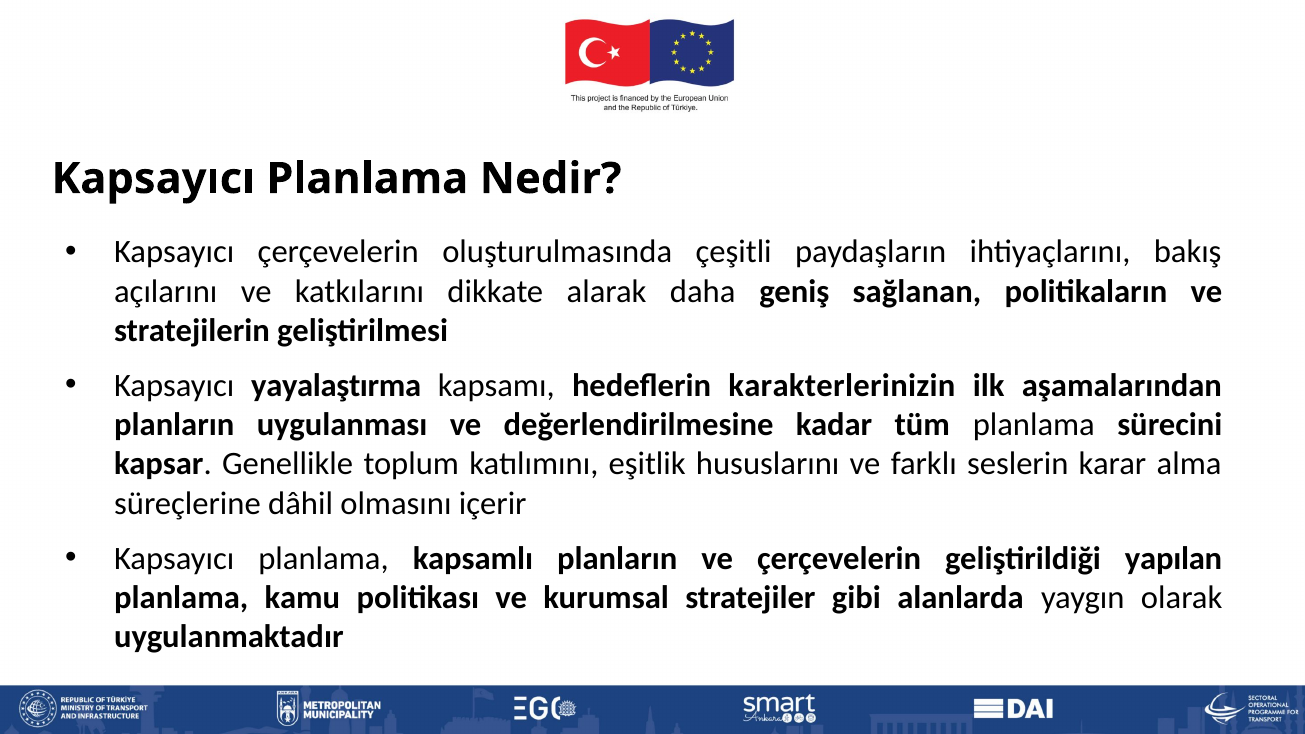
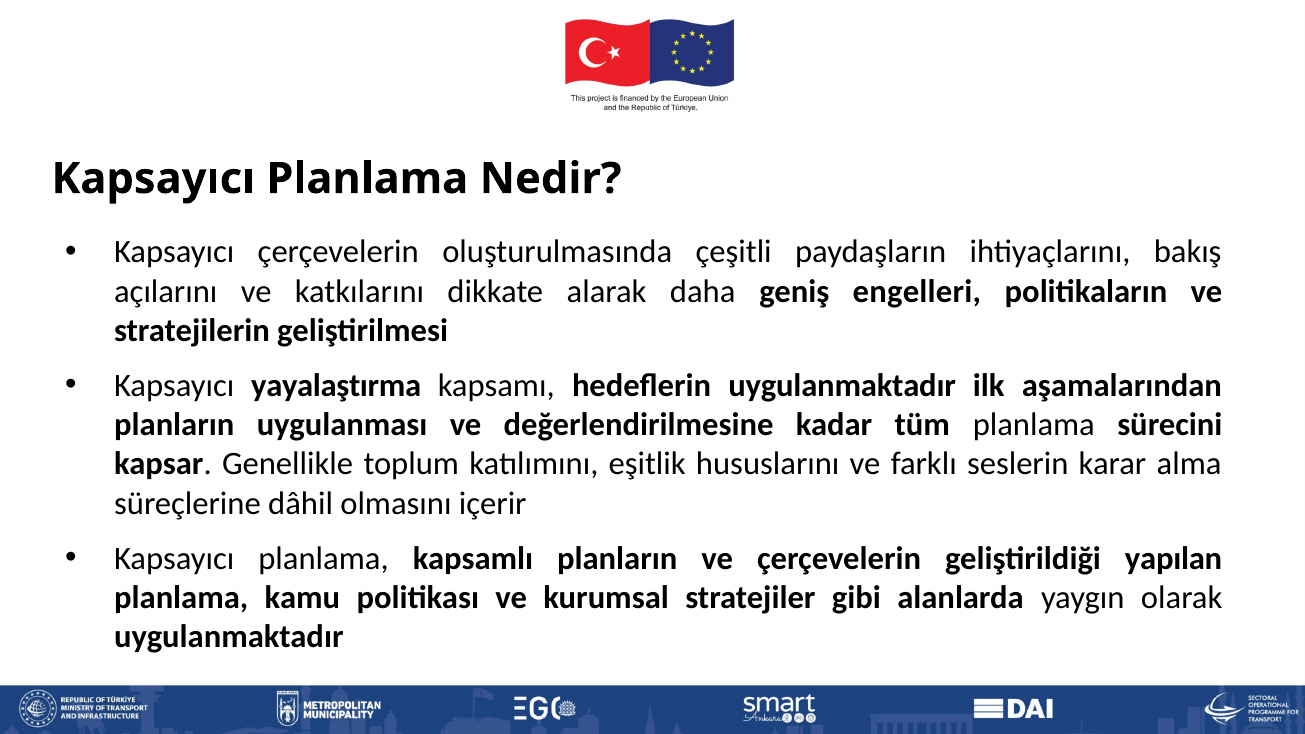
sağlanan: sağlanan -> engelleri (917, 291)
hedeflerin karakterlerinizin: karakterlerinizin -> uygulanmaktadır (842, 386)
